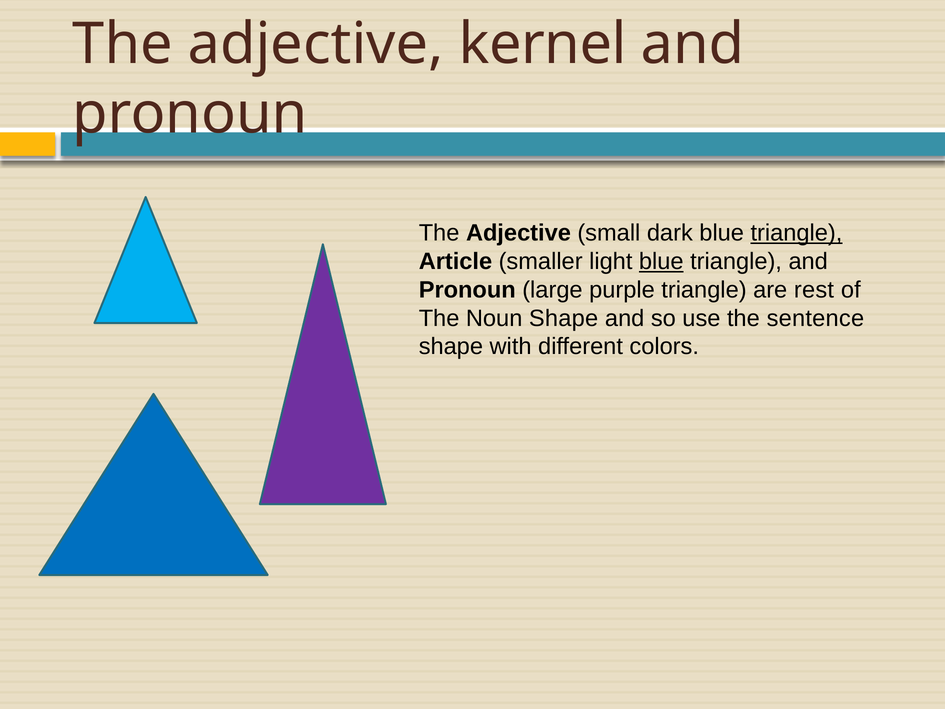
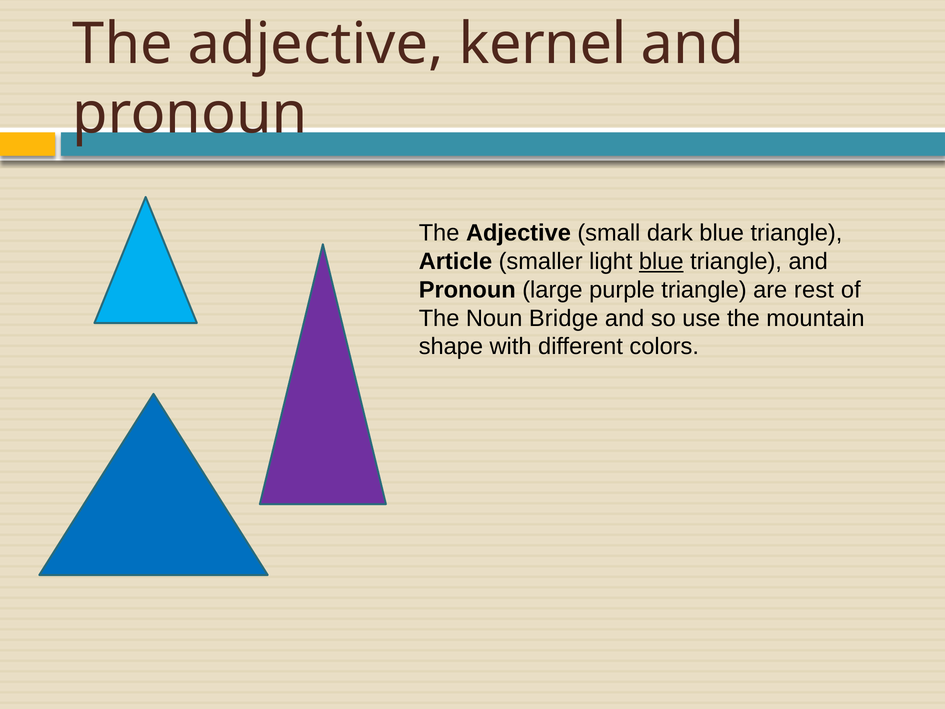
triangle underline: present -> none (796, 233)
Noun Shape: Shape -> Bridge (564, 318)
sentence: sentence -> mountain (815, 318)
